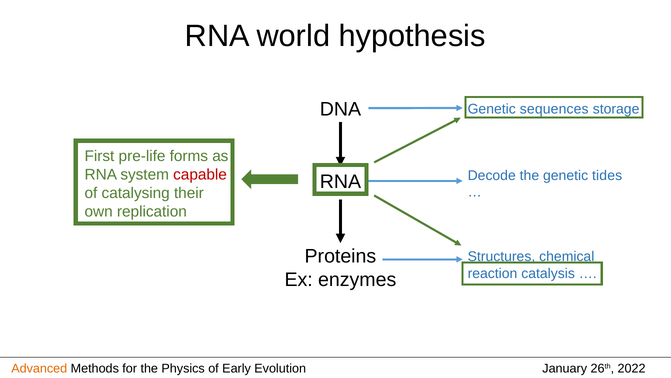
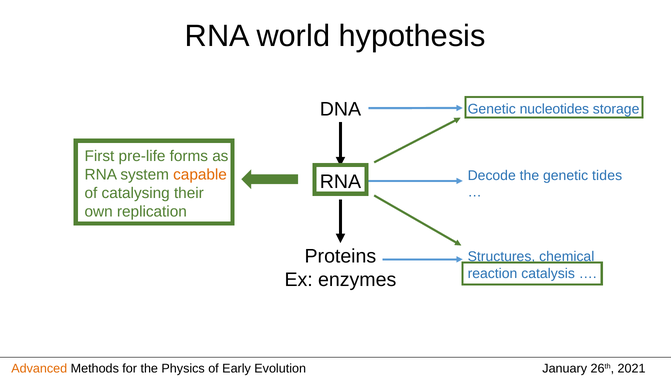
sequences: sequences -> nucleotides (554, 109)
capable colour: red -> orange (200, 174)
2022: 2022 -> 2021 (632, 368)
